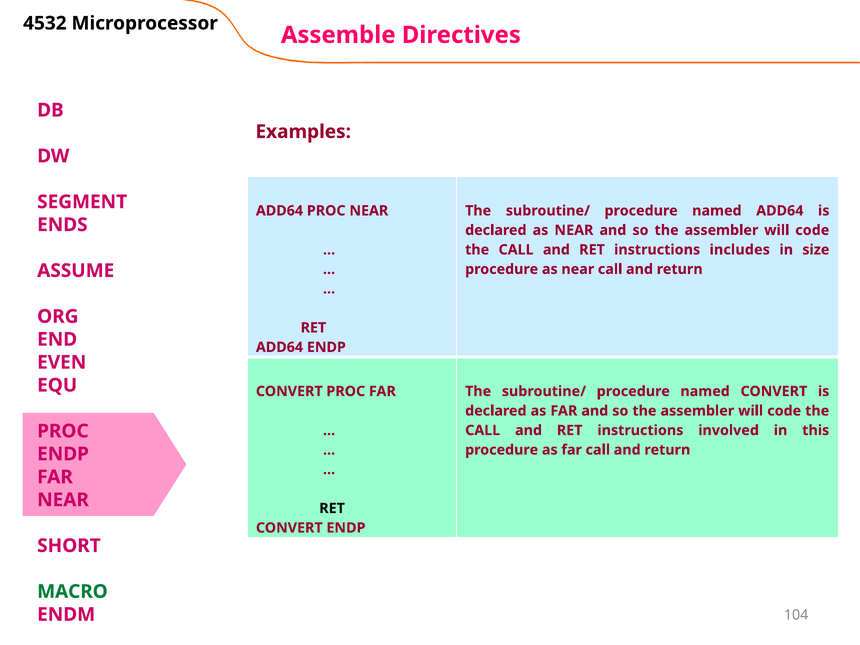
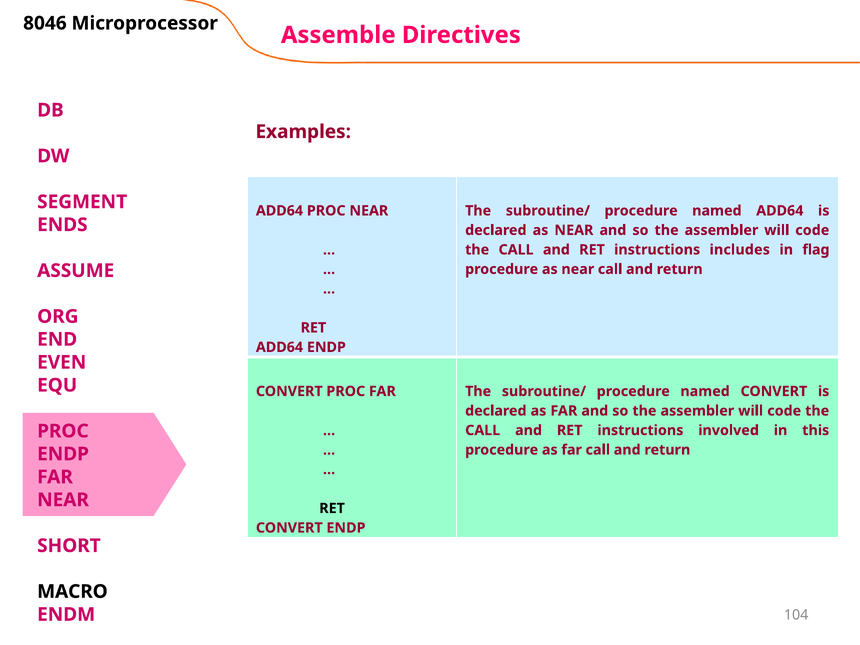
4532: 4532 -> 8046 (45, 23)
size: size -> flag (816, 250)
MACRO colour: green -> black (72, 592)
